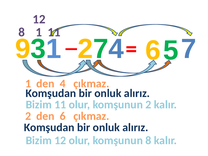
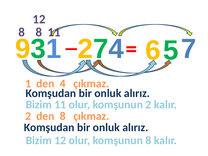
8 1: 1 -> 8 (39, 32)
den 6: 6 -> 8 (63, 116)
